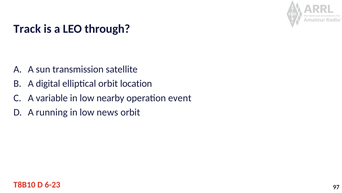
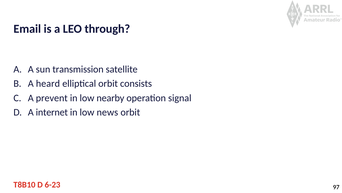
Track: Track -> Email (27, 29)
digital: digital -> heard (48, 83)
location: location -> consists (136, 83)
variable: variable -> prevent (52, 98)
event: event -> signal (180, 98)
running: running -> internet (52, 112)
